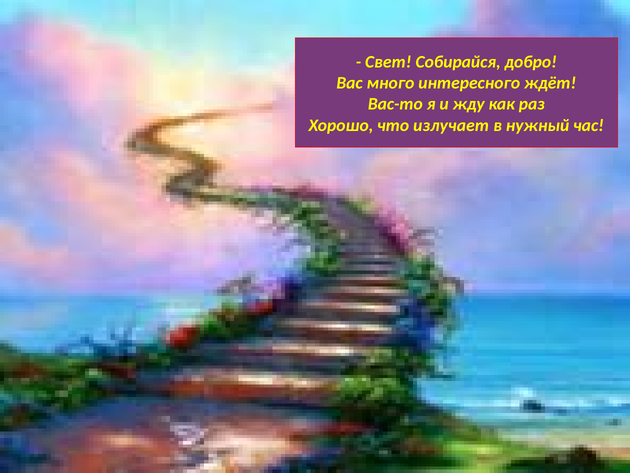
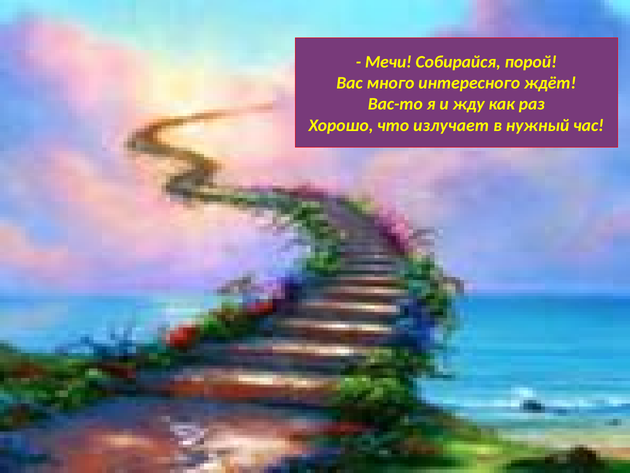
Свет: Свет -> Мечи (388, 62)
добро: добро -> порой (531, 62)
